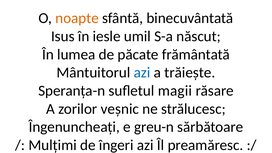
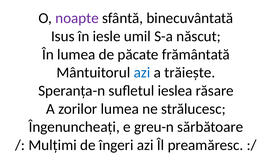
noapte colour: orange -> purple (77, 18)
magii: magii -> ieslea (175, 91)
zorilor veșnic: veșnic -> lumea (120, 109)
